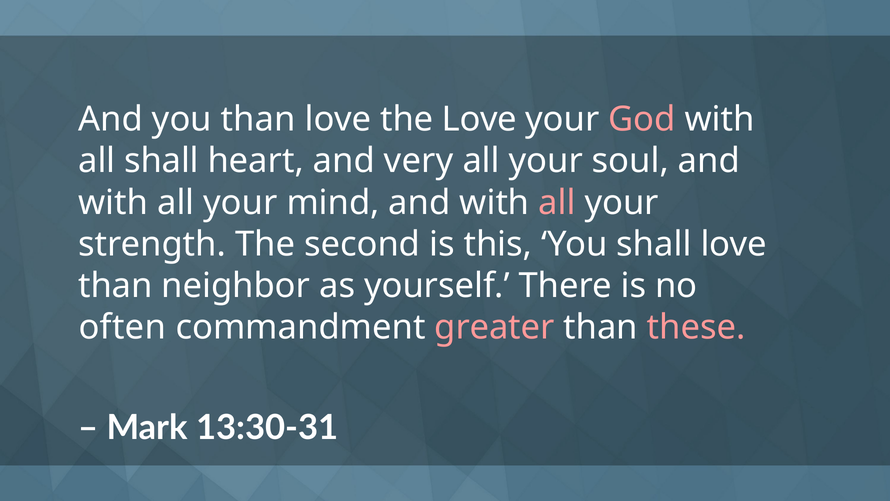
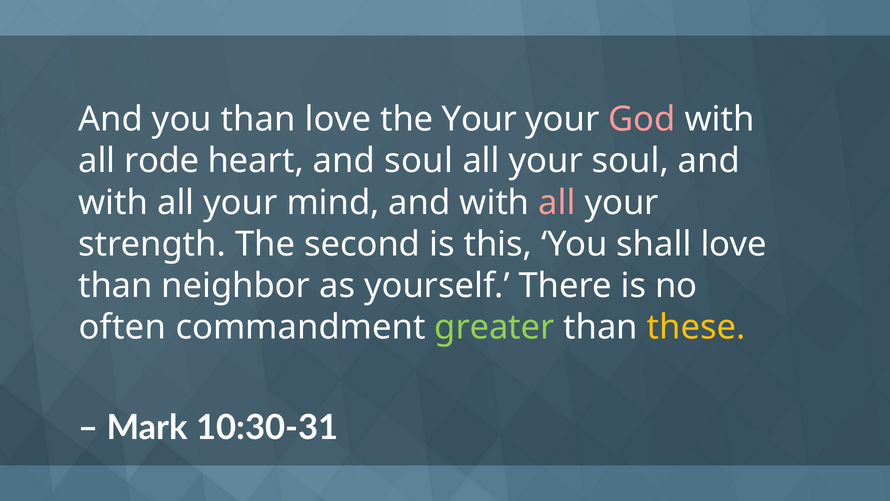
the Love: Love -> Your (479, 119)
all shall: shall -> rode (162, 161)
and very: very -> soul (419, 161)
greater colour: pink -> light green (494, 327)
these colour: pink -> yellow (696, 327)
13:30-31: 13:30-31 -> 10:30-31 (267, 428)
